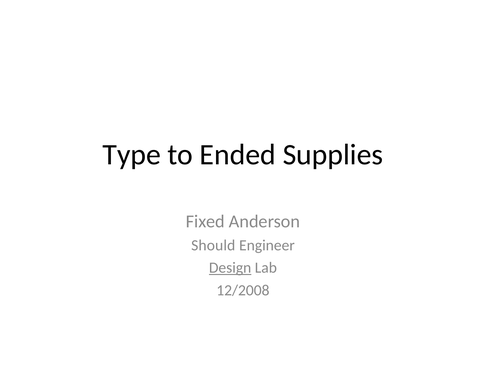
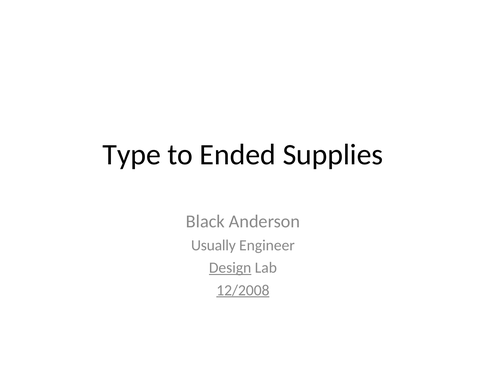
Fixed: Fixed -> Black (205, 221)
Should: Should -> Usually (213, 245)
12/2008 underline: none -> present (243, 290)
